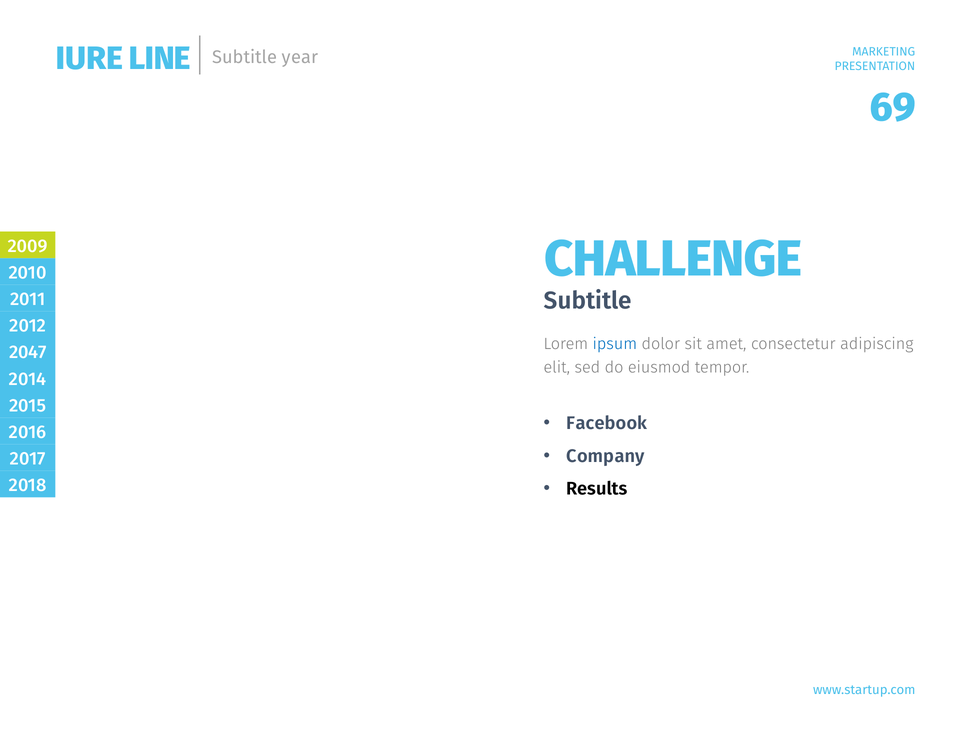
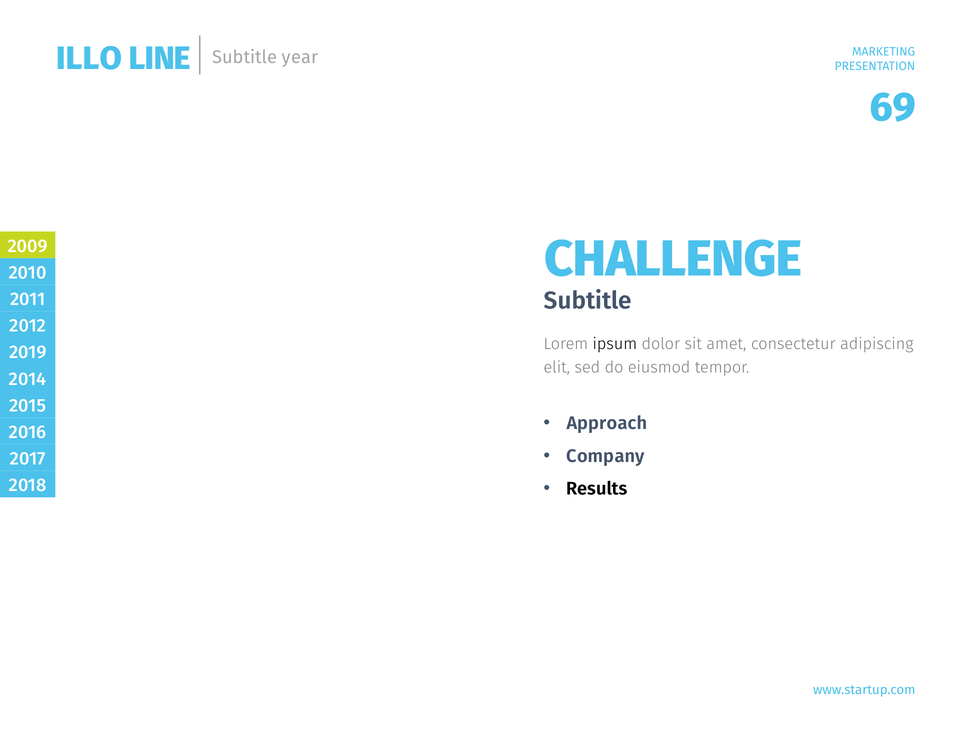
IURE: IURE -> ILLO (89, 58)
ipsum colour: blue -> black (615, 344)
2047: 2047 -> 2019 (28, 352)
Facebook: Facebook -> Approach (607, 423)
